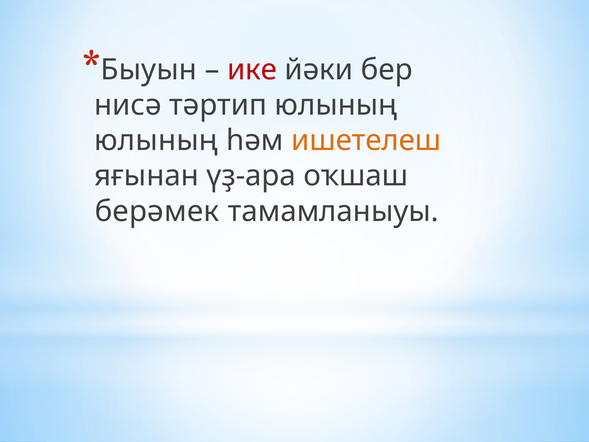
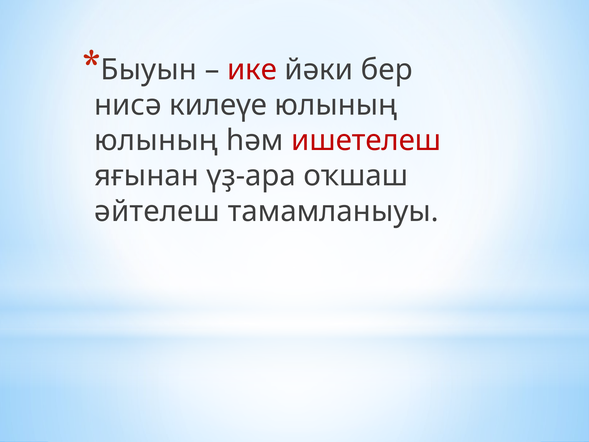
тәртип: тәртип -> килеүе (218, 105)
ишетелеш colour: orange -> red (366, 140)
берәмек: берәмек -> әйтелеш (157, 211)
